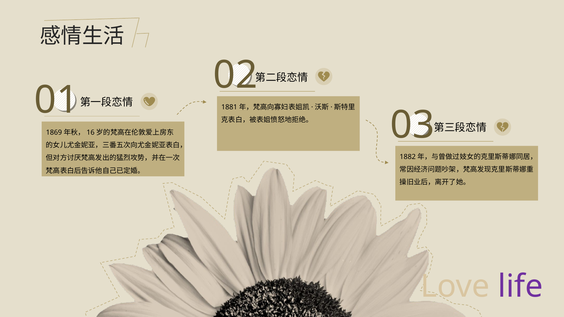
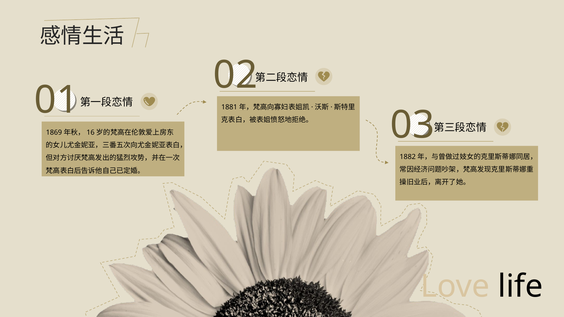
life colour: purple -> black (521, 287)
